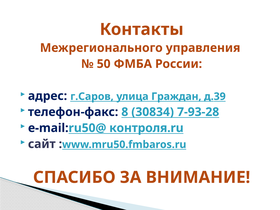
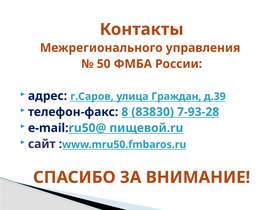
30834: 30834 -> 83830 (153, 112)
контроля.ru: контроля.ru -> пищевой.ru (146, 128)
